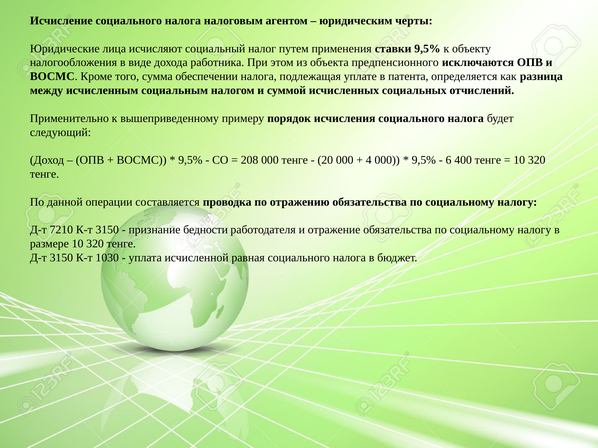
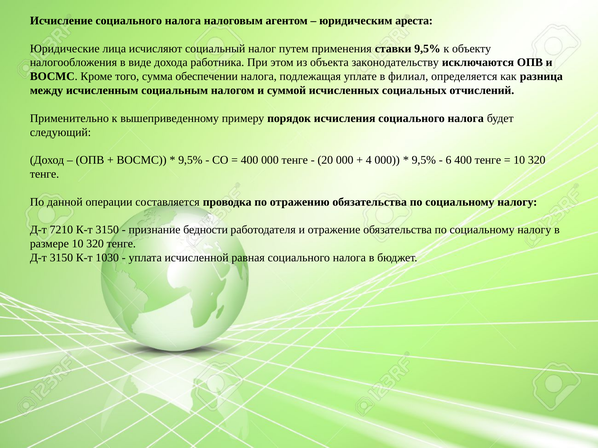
черты: черты -> ареста (414, 21)
предпенсионного: предпенсионного -> законодательству (395, 63)
патента: патента -> филиал (408, 77)
208: 208 -> 400 (250, 160)
